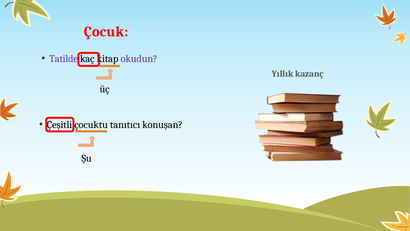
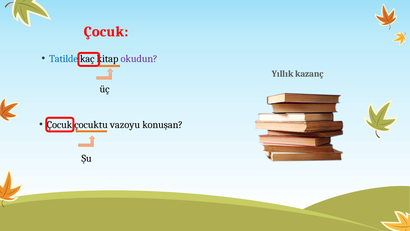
Tatilde colour: purple -> blue (64, 59)
Çeşitli: Çeşitli -> Çocuk (60, 124)
tanıtıcı: tanıtıcı -> vazoyu (125, 124)
